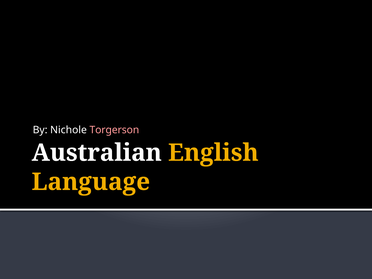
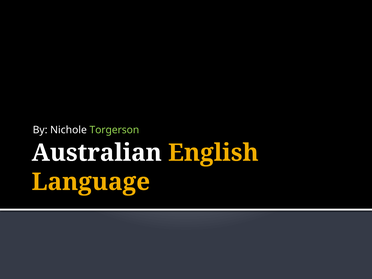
Torgerson colour: pink -> light green (114, 130)
